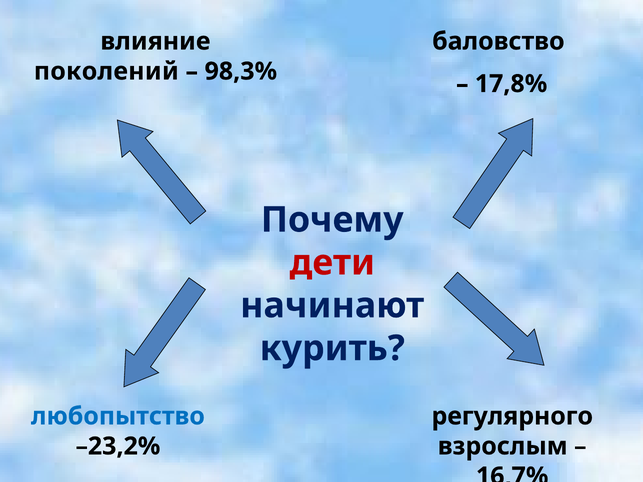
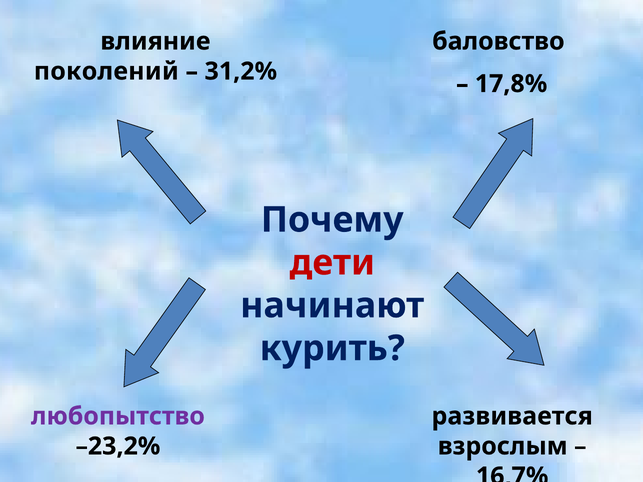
98,3%: 98,3% -> 31,2% (241, 71)
любопытство colour: blue -> purple (118, 416)
регулярного: регулярного -> развивается (512, 416)
